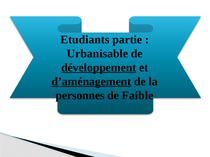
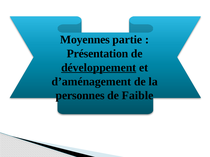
Etudiants: Etudiants -> Moyennes (85, 40)
Urbanisable: Urbanisable -> Présentation (97, 54)
d’aménagement underline: present -> none (91, 82)
